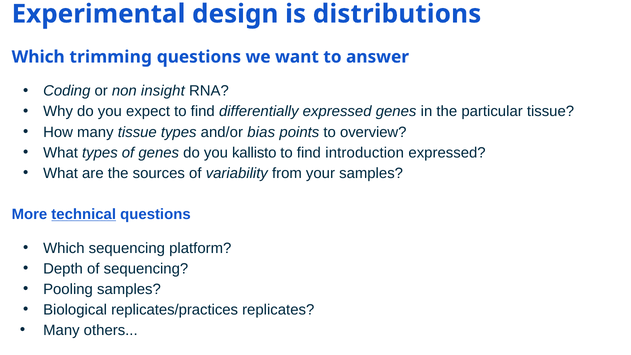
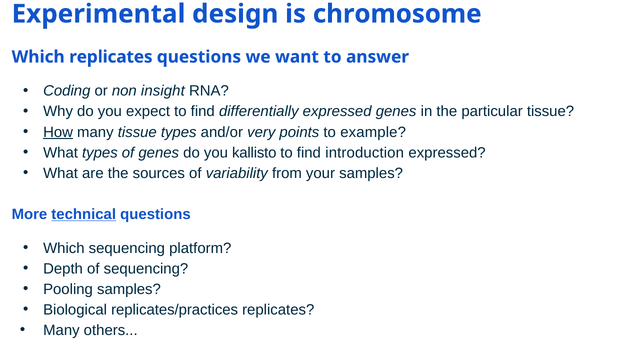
distributions: distributions -> chromosome (397, 14)
Which trimming: trimming -> replicates (111, 57)
How underline: none -> present (58, 132)
bias: bias -> very (261, 132)
overview: overview -> example (373, 132)
